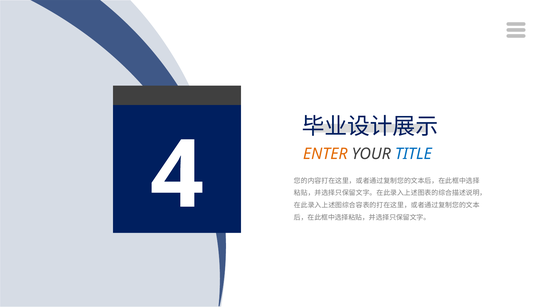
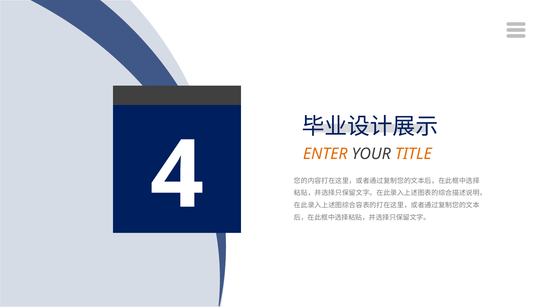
TITLE colour: blue -> orange (413, 154)
